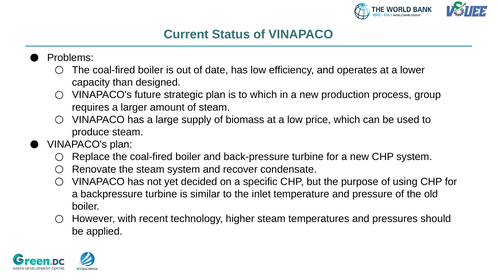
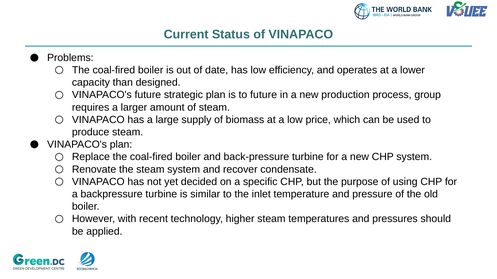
to which: which -> future (264, 95)
